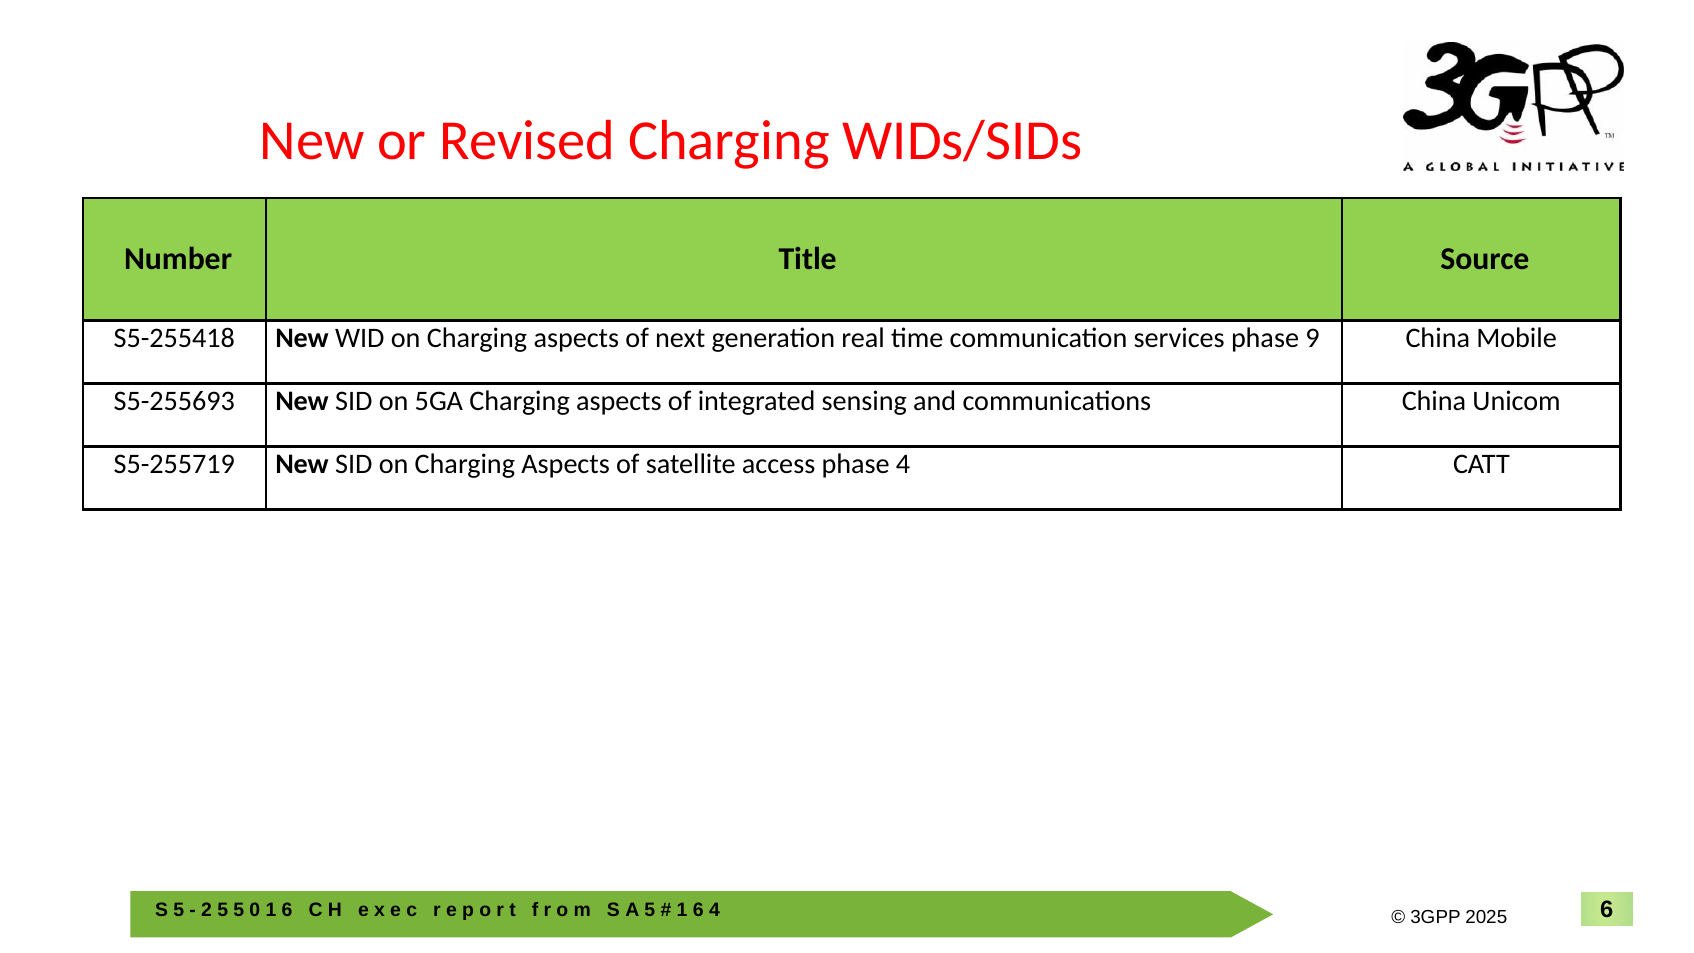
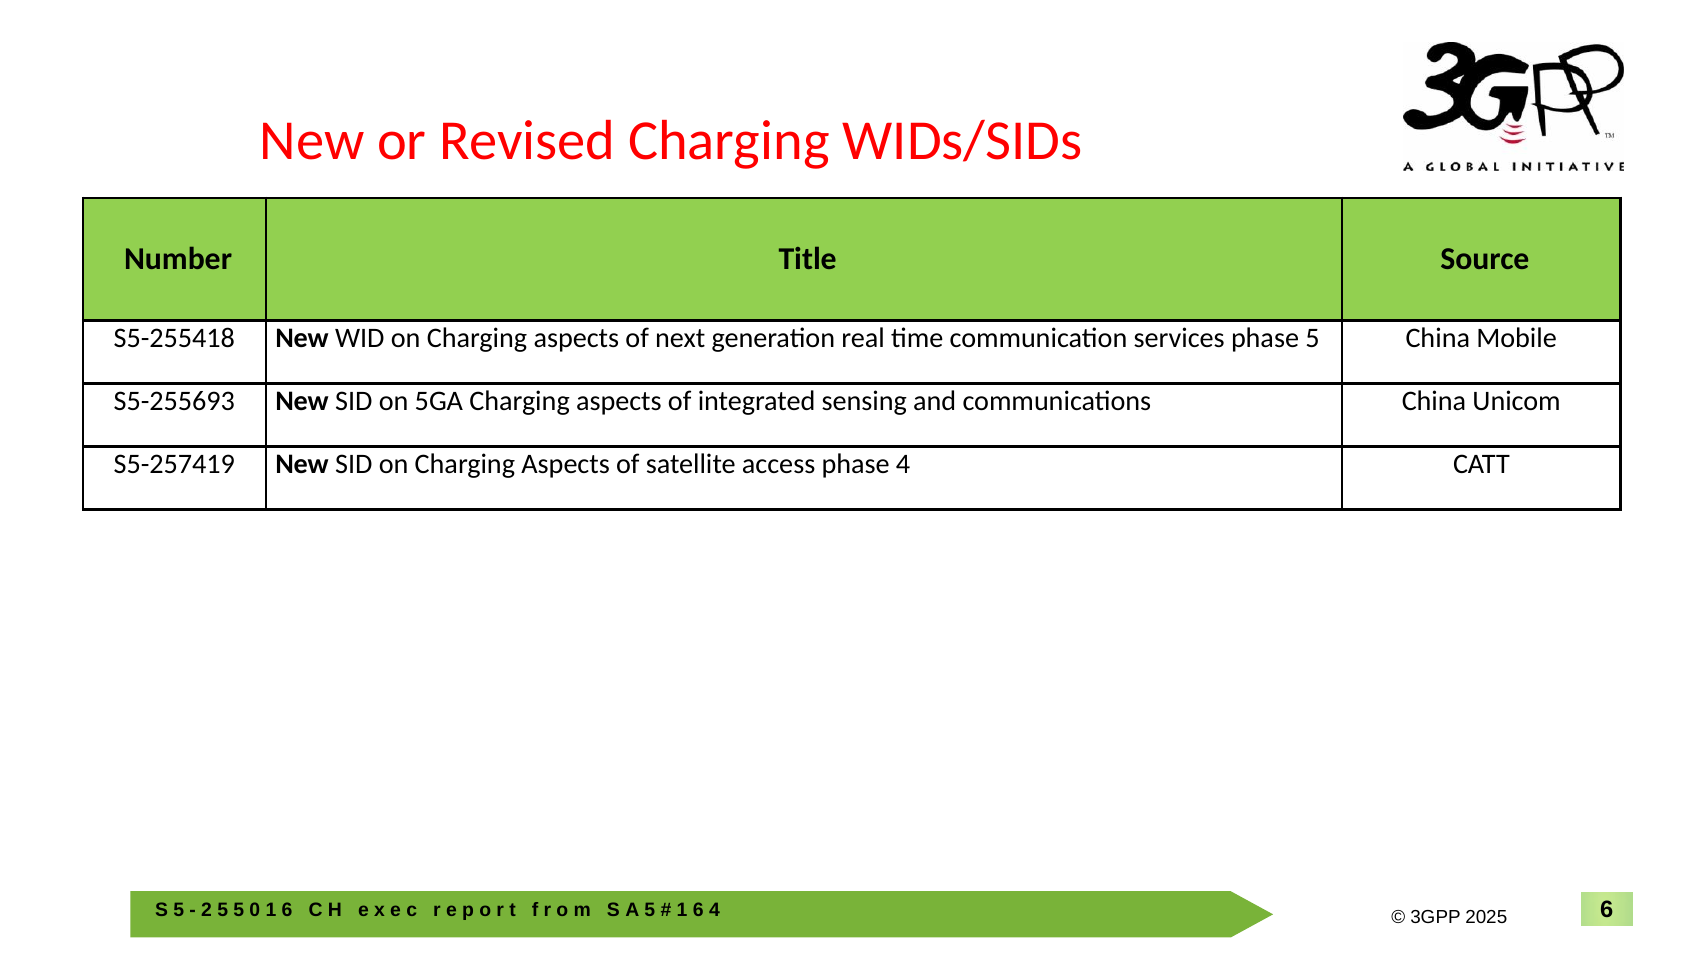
phase 9: 9 -> 5 (1312, 338)
S5-255719: S5-255719 -> S5-257419 (174, 464)
